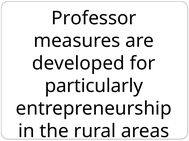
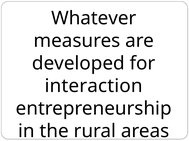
Professor: Professor -> Whatever (94, 18)
particularly: particularly -> interaction (94, 86)
